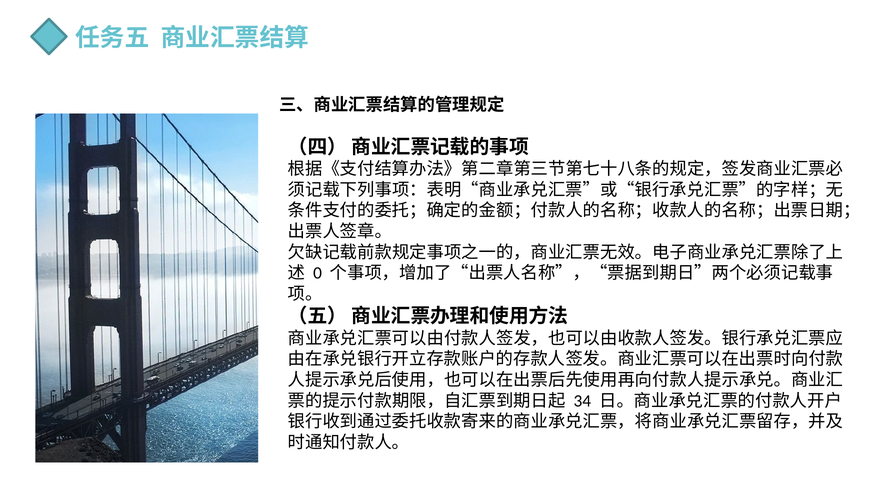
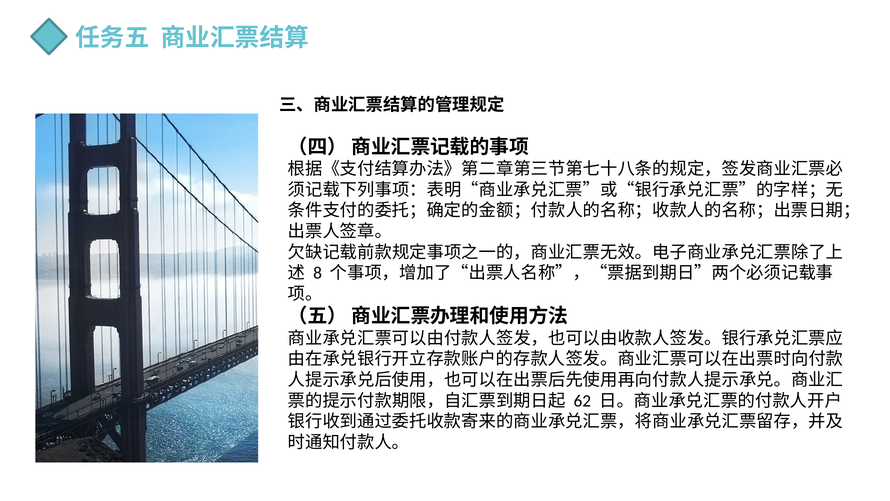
0: 0 -> 8 (318, 273)
34: 34 -> 62 (582, 401)
